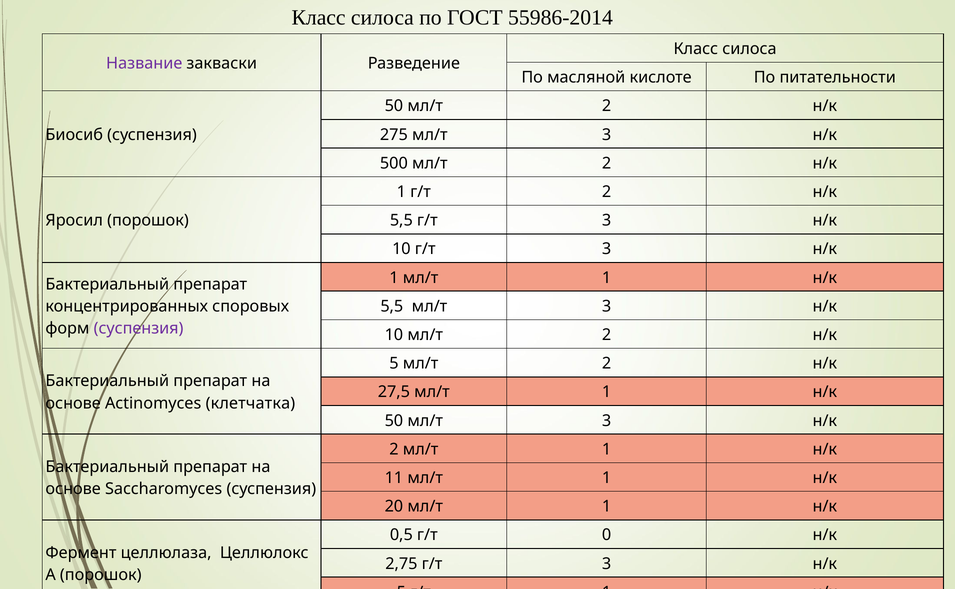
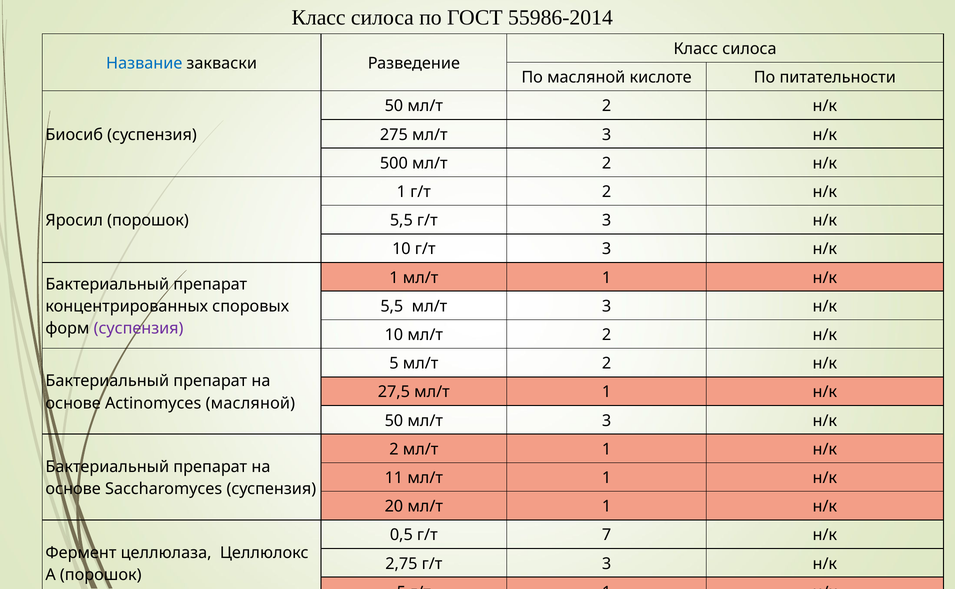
Название colour: purple -> blue (144, 63)
Actinomyces клетчатка: клетчатка -> масляной (250, 403)
0: 0 -> 7 (607, 535)
